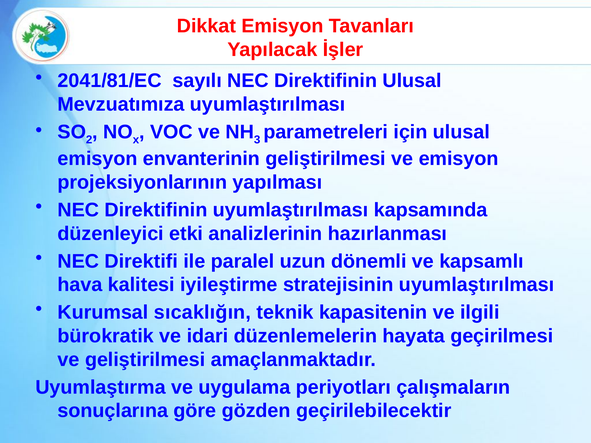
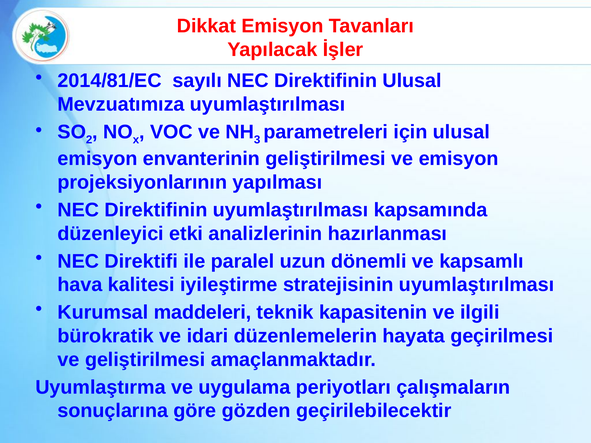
2041/81/EC: 2041/81/EC -> 2014/81/EC (110, 81)
sıcaklığın: sıcaklığın -> maddeleri (203, 313)
